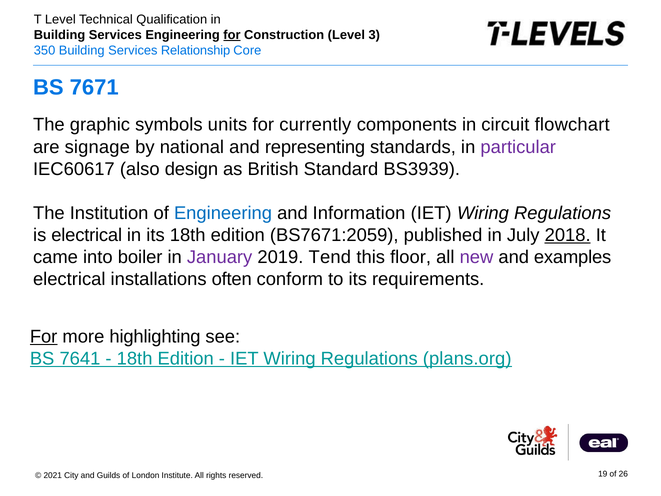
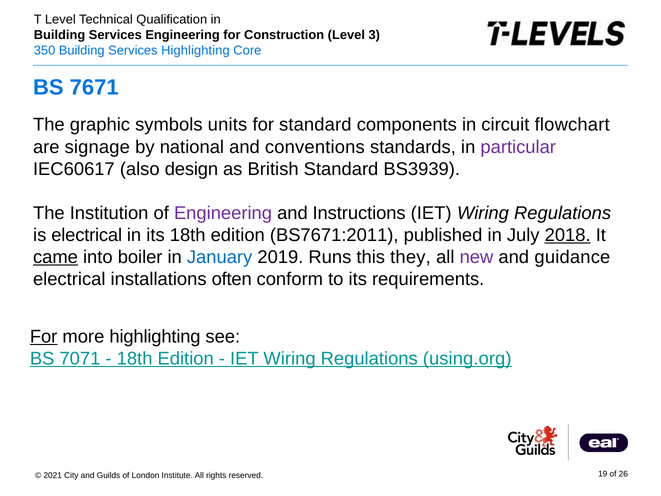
for underline: present -> none (232, 35)
Relationship: Relationship -> Highlighting (195, 50)
for currently: currently -> standard (315, 125)
representing: representing -> conventions (315, 147)
Engineering colour: blue -> purple (223, 213)
Information: Information -> Instructions (359, 213)
BS7671:2059: BS7671:2059 -> BS7671:2011 (334, 235)
came underline: none -> present (56, 257)
January colour: purple -> blue (220, 257)
Tend: Tend -> Runs (330, 257)
floor: floor -> they (410, 257)
examples: examples -> guidance (572, 257)
7641: 7641 -> 7071 (80, 358)
plans.org: plans.org -> using.org (467, 358)
